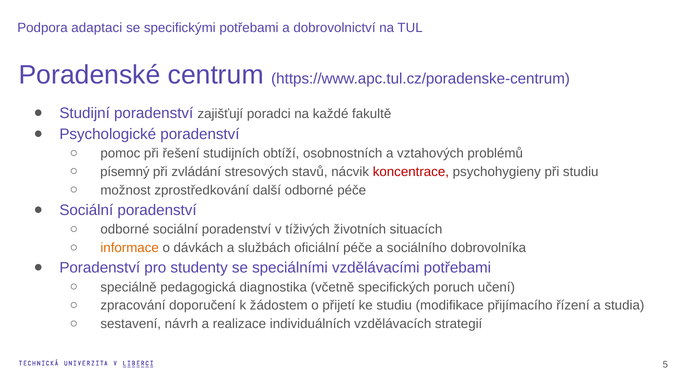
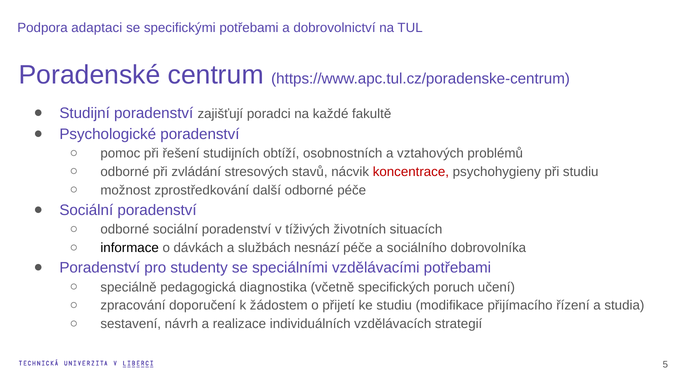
písemný: písemný -> odborné (125, 172)
informace colour: orange -> black (130, 248)
oficiální: oficiální -> nesnází (317, 248)
